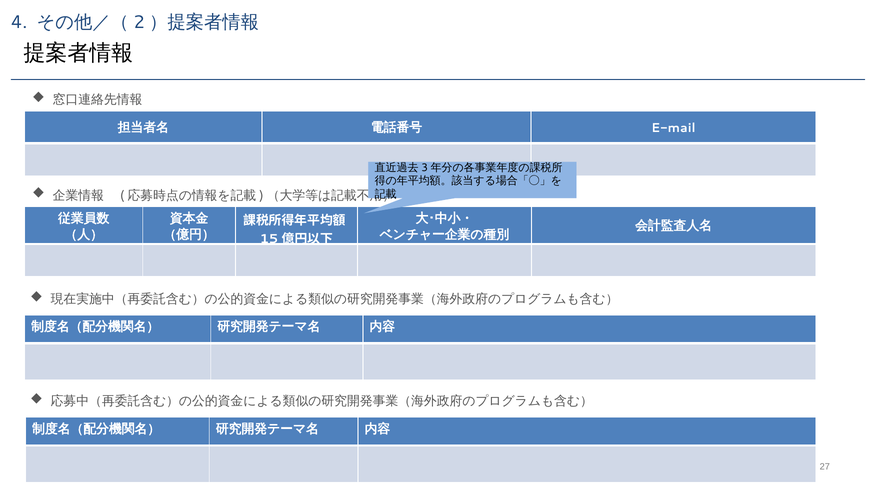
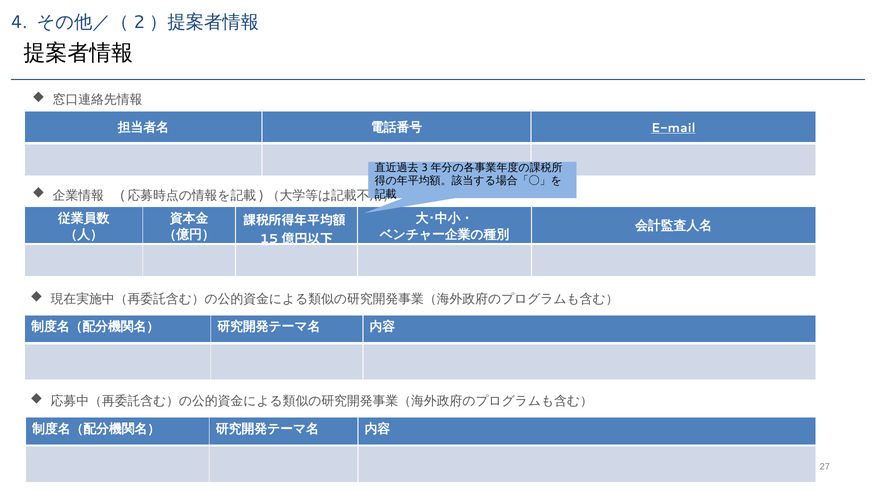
E-mail underline: none -> present (673, 128)
